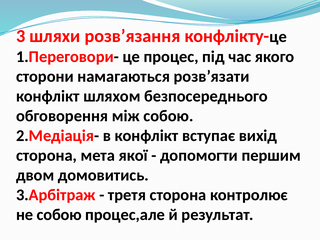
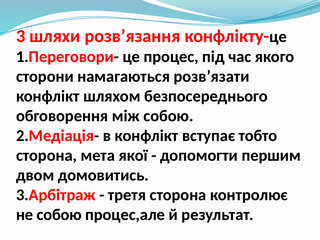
вихід: вихід -> тобто (258, 136)
